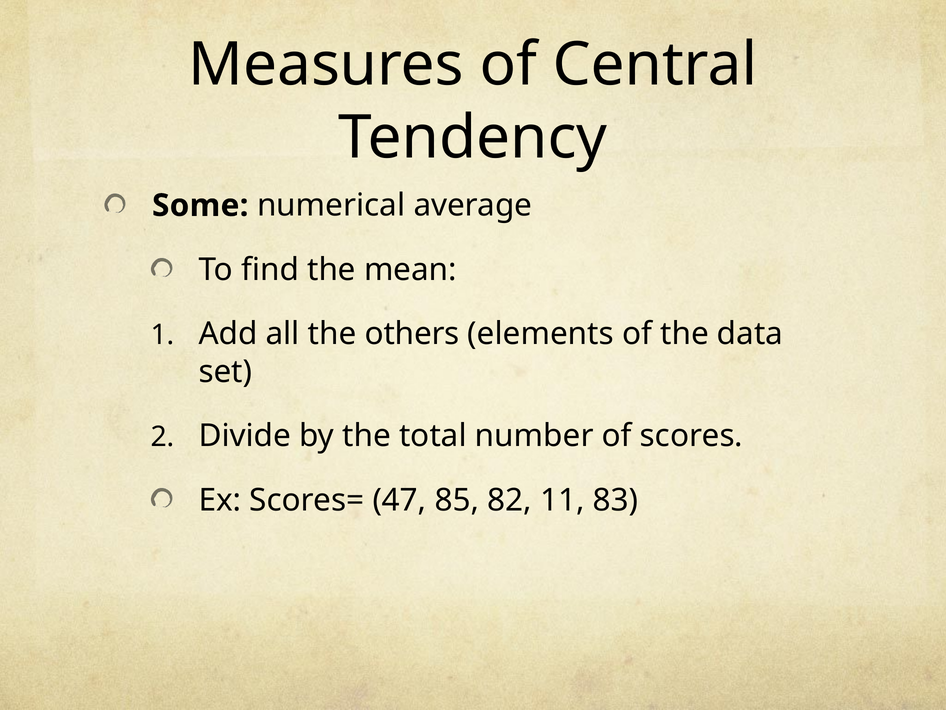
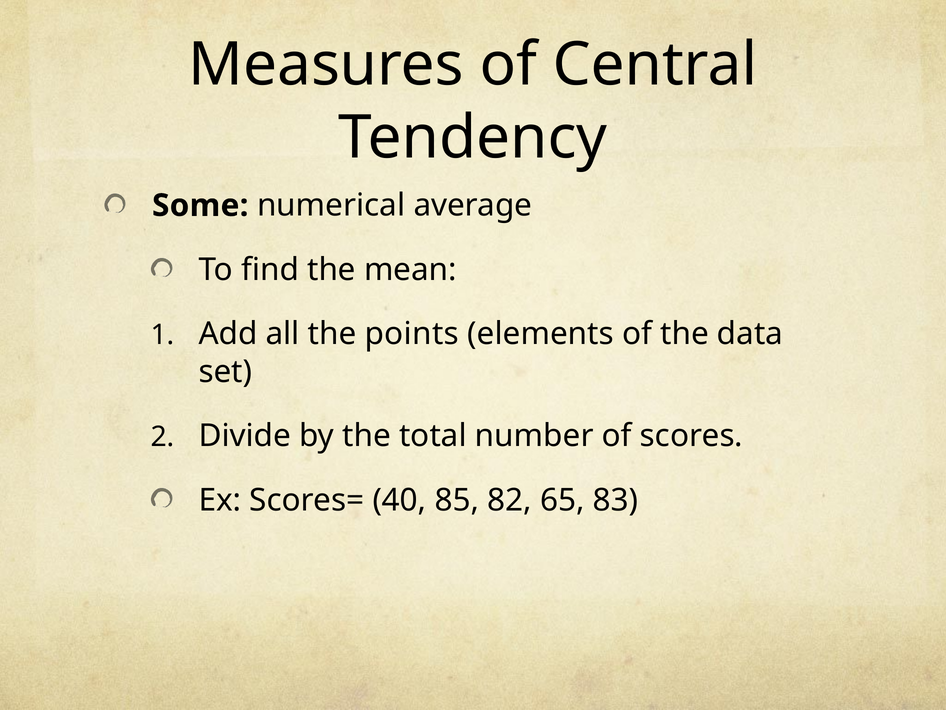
others: others -> points (412, 334)
47: 47 -> 40 (399, 500)
11: 11 -> 65 (562, 500)
